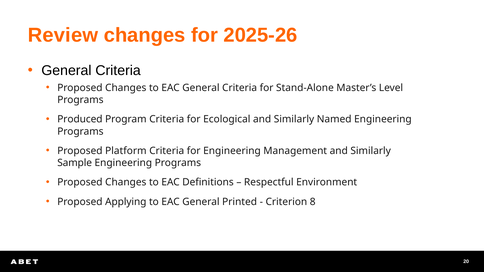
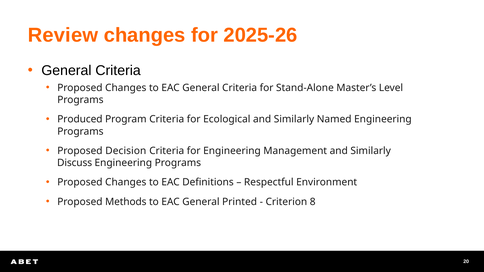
Platform: Platform -> Decision (126, 151)
Sample: Sample -> Discuss (75, 163)
Applying: Applying -> Methods (126, 202)
